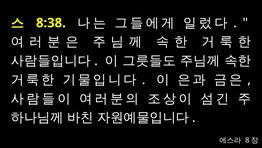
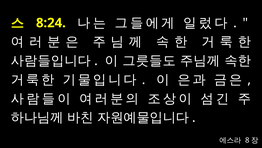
8:38: 8:38 -> 8:24 (51, 23)
